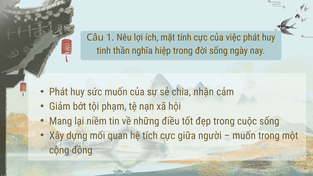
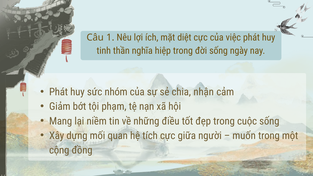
tính: tính -> diệt (184, 37)
sức muốn: muốn -> nhóm (116, 92)
